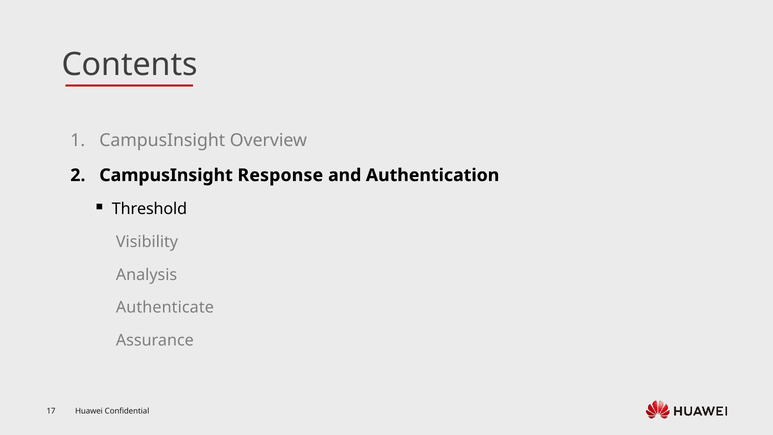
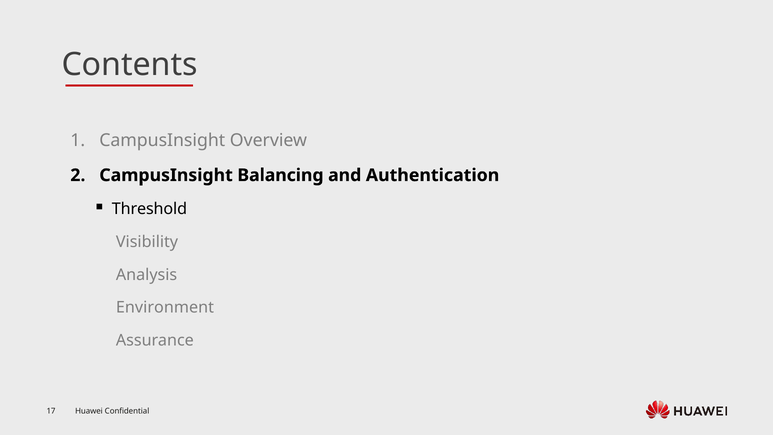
Response: Response -> Balancing (280, 175)
Authenticate: Authenticate -> Environment (165, 307)
